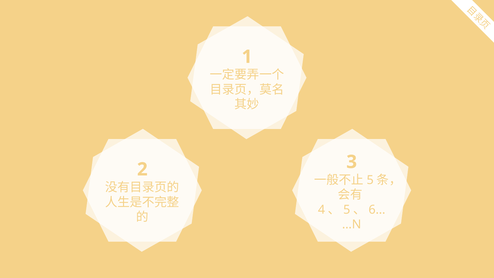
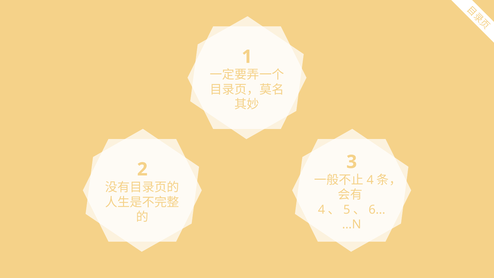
5: 5 -> 4 (370, 180)
